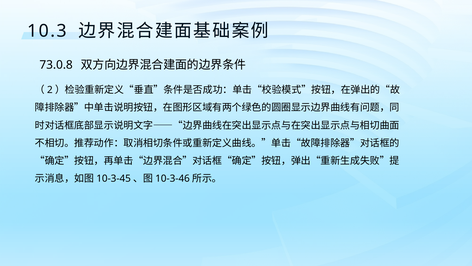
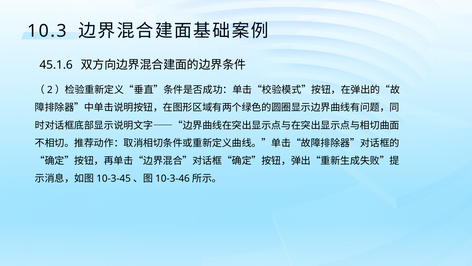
73.0.8: 73.0.8 -> 45.1.6 (56, 65)
